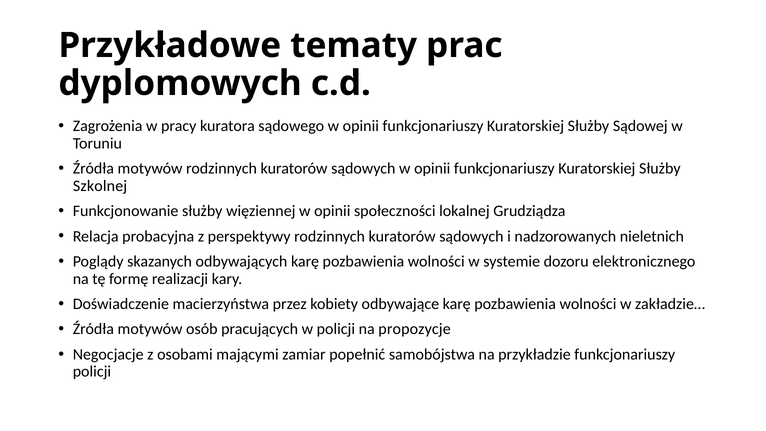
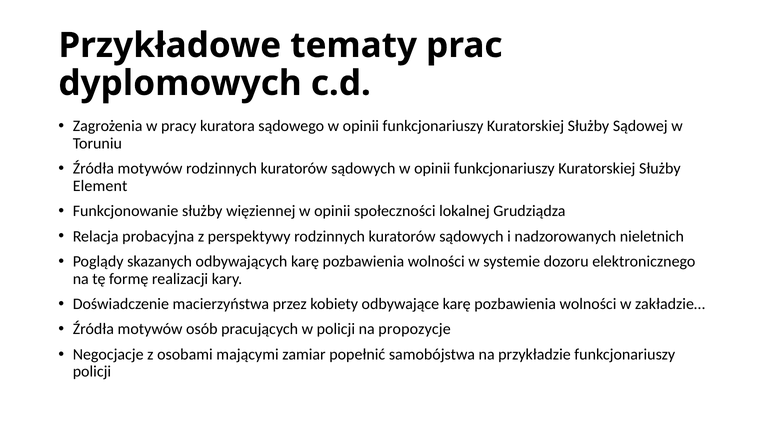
Szkolnej: Szkolnej -> Element (100, 186)
